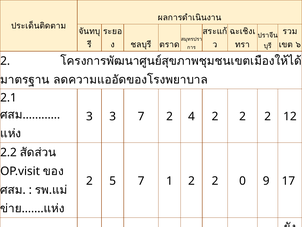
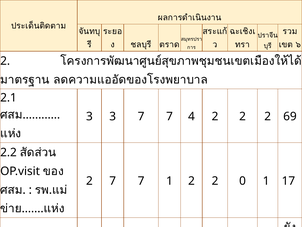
3 7 2: 2 -> 7 (170, 116)
12: 12 -> 69 (290, 116)
2 5: 5 -> 7 (113, 181)
0 9: 9 -> 1 (266, 181)
